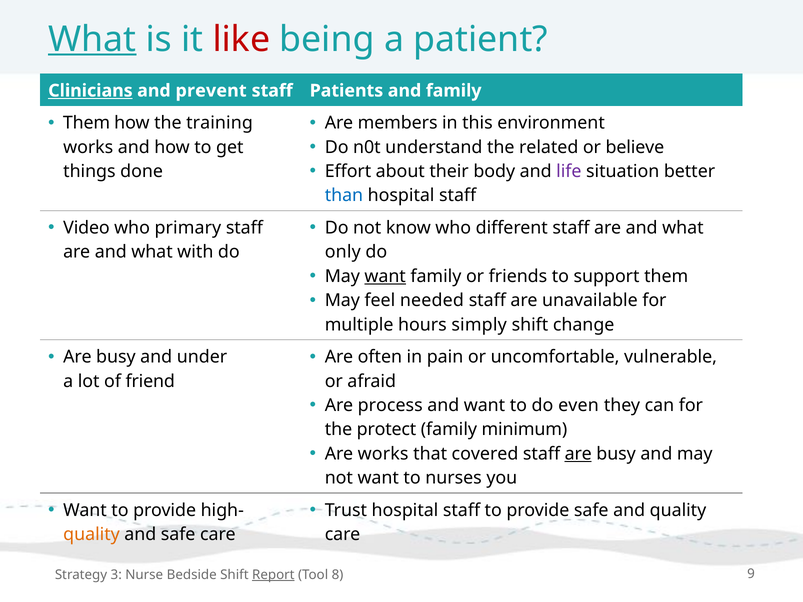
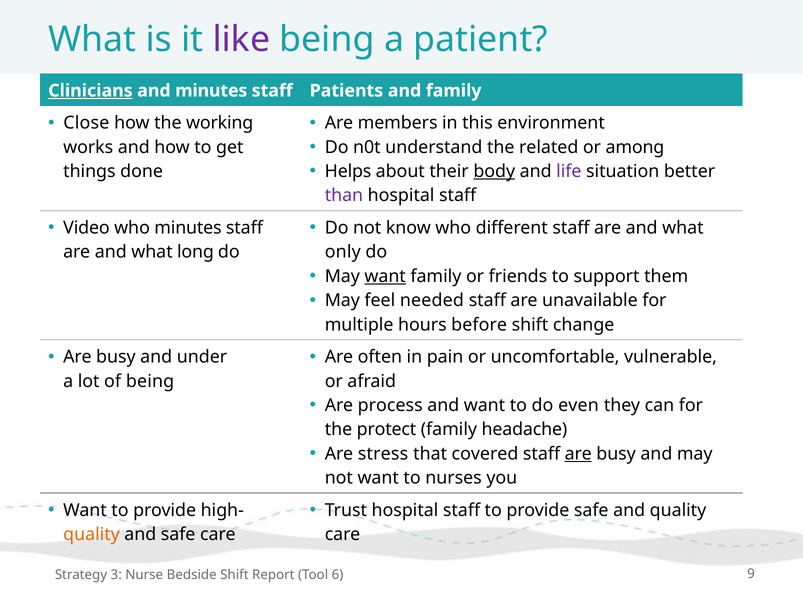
What underline: present -> none (92, 39)
like colour: red -> purple (241, 39)
and prevent: prevent -> minutes (211, 91)
Them: Them -> Close (86, 123)
training: training -> working (220, 123)
believe: believe -> among (635, 147)
Effort: Effort -> Helps (348, 171)
body underline: none -> present (494, 171)
than colour: blue -> purple (344, 196)
who primary: primary -> minutes (188, 228)
with: with -> long (195, 252)
simply: simply -> before (479, 325)
of friend: friend -> being (150, 381)
minimum: minimum -> headache (524, 430)
Are works: works -> stress (383, 454)
Report underline: present -> none (273, 575)
8: 8 -> 6 (338, 575)
